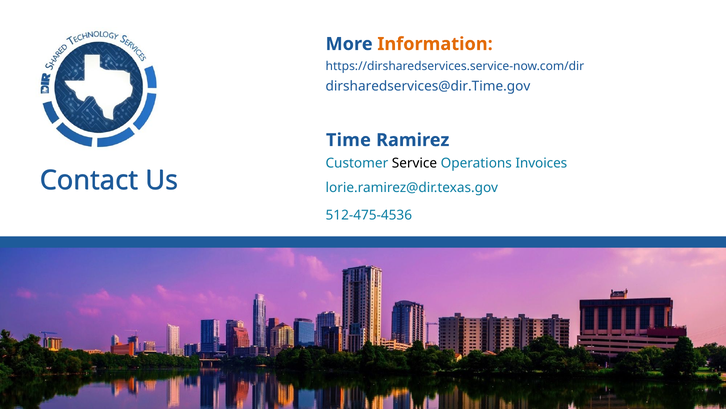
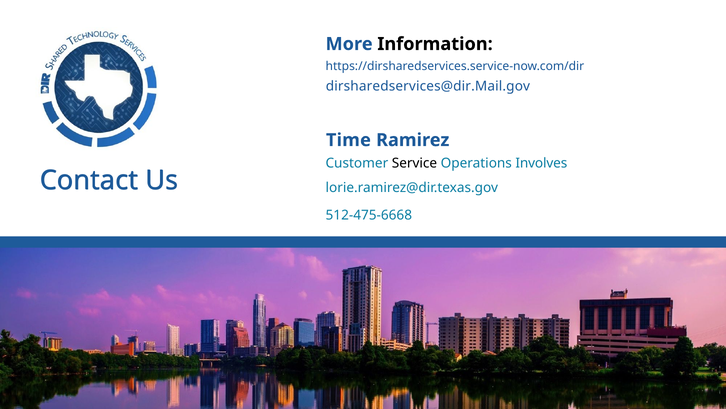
Information colour: orange -> black (435, 44)
dirsharedservices@dir.Time.gov: dirsharedservices@dir.Time.gov -> dirsharedservices@dir.Mail.gov (428, 86)
Invoices: Invoices -> Involves (541, 163)
512-475-4536: 512-475-4536 -> 512-475-6668 (369, 215)
